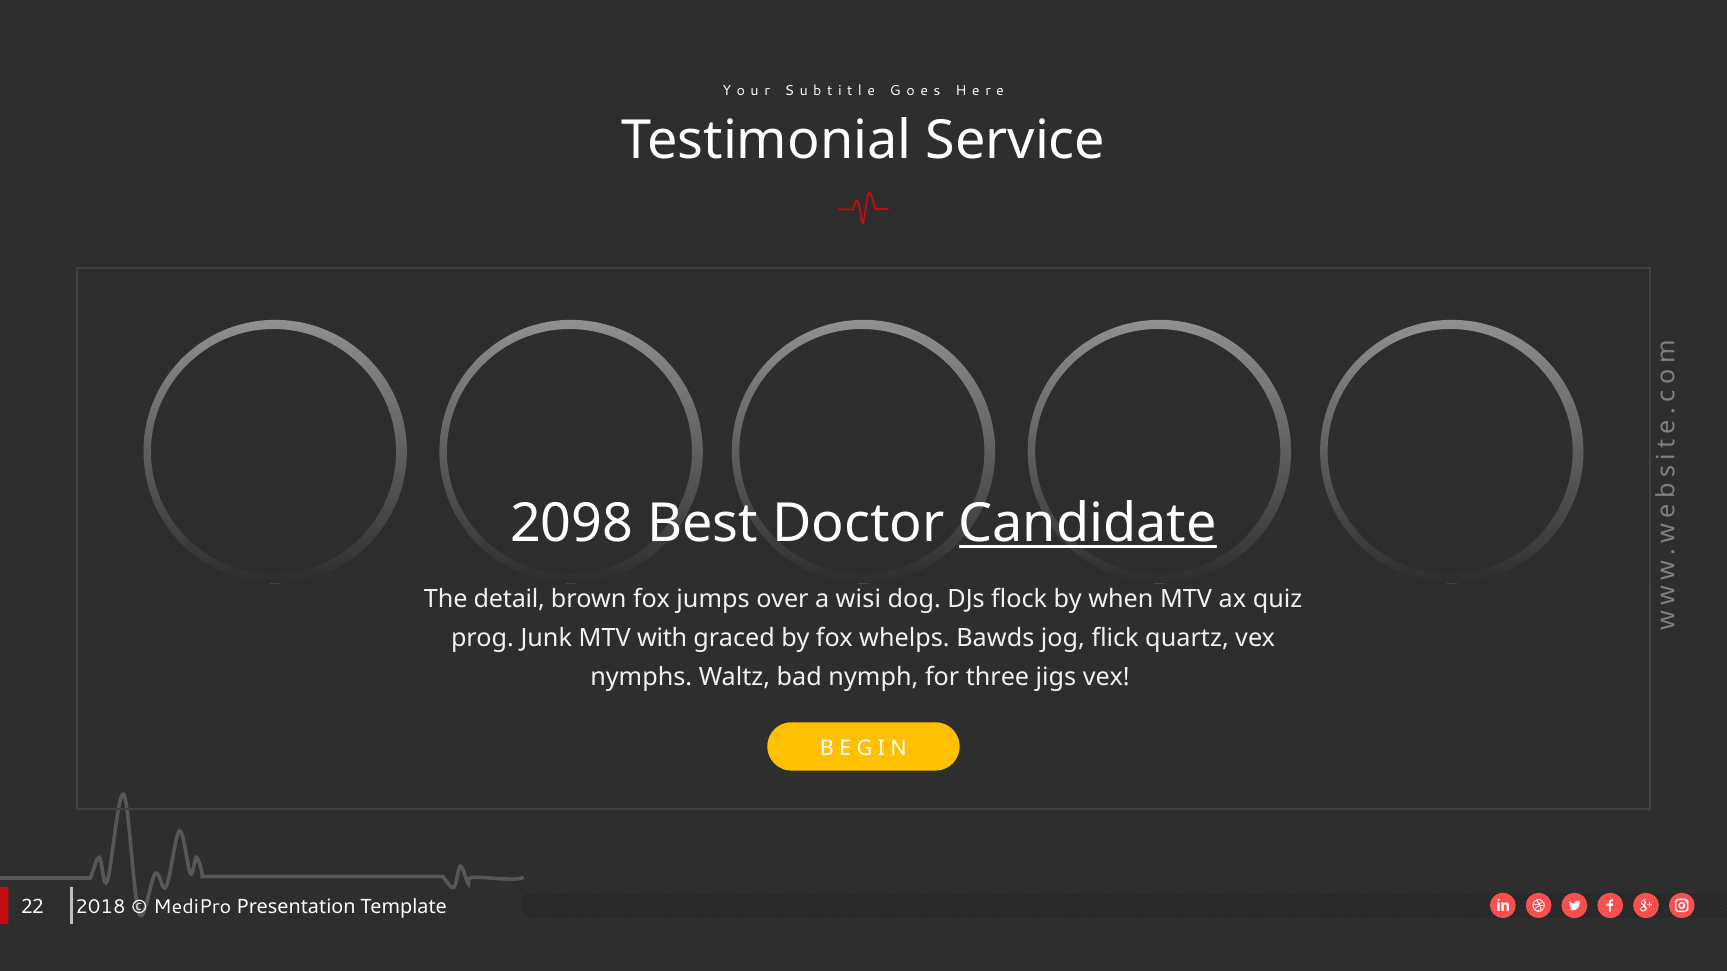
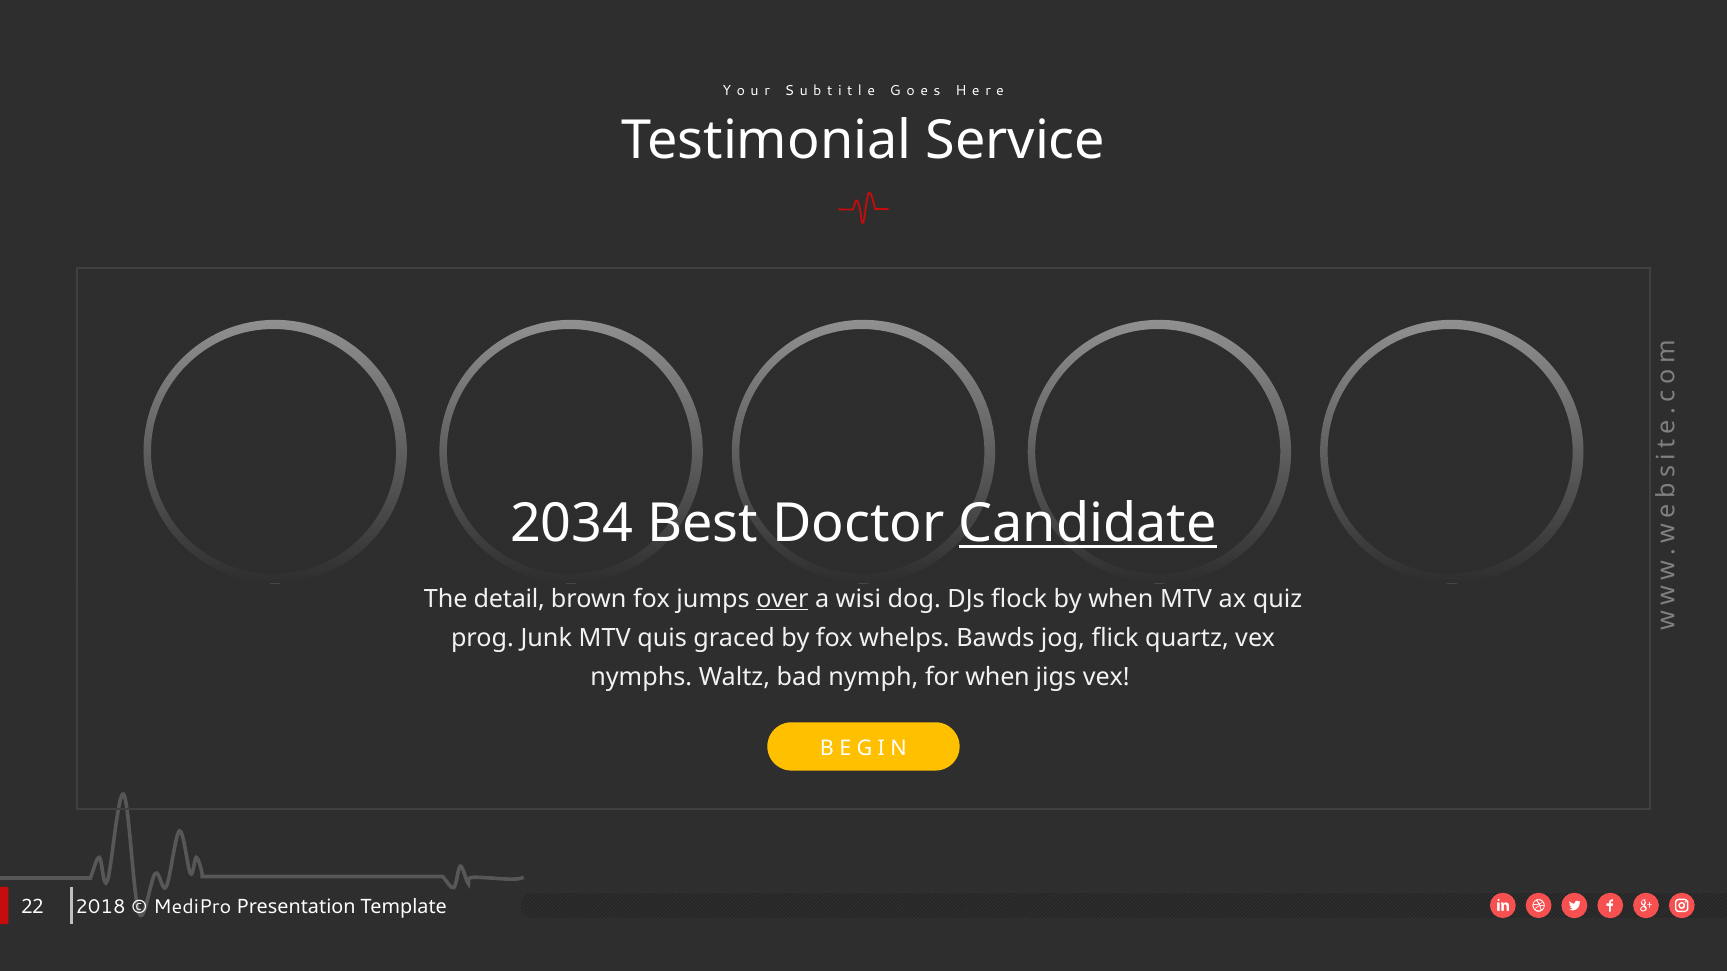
2098: 2098 -> 2034 (572, 524)
over underline: none -> present (782, 599)
with: with -> quis (662, 638)
for three: three -> when (998, 678)
